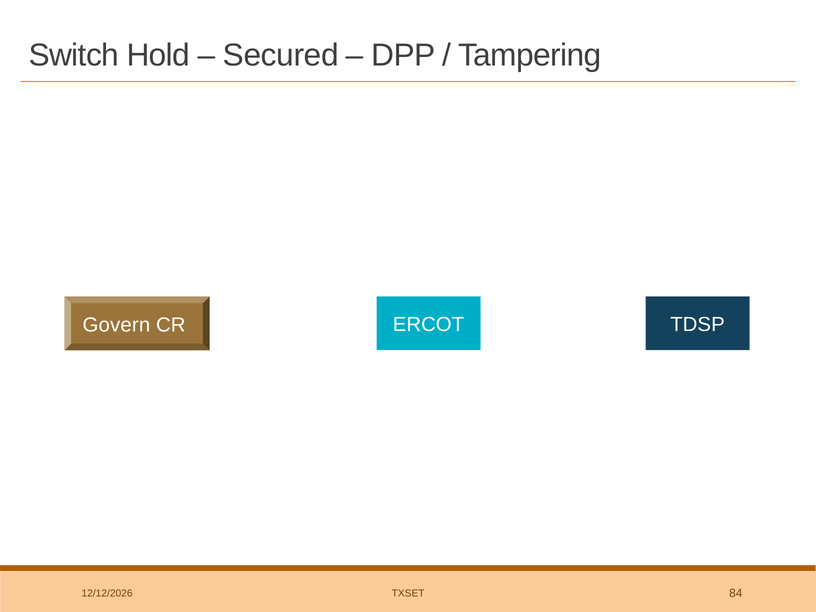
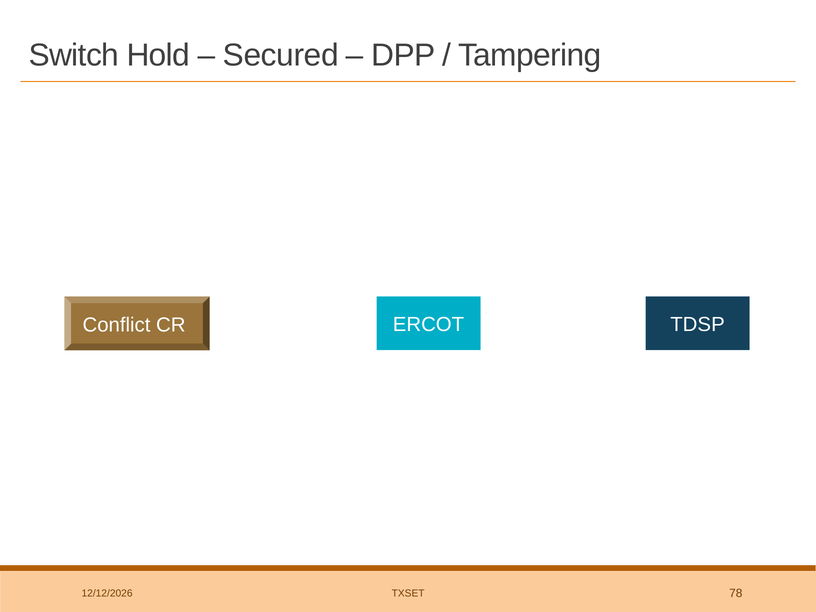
Govern: Govern -> Conflict (116, 325)
84: 84 -> 78 (736, 594)
